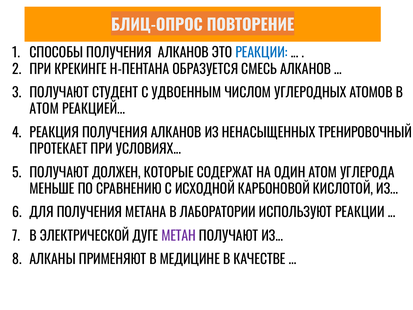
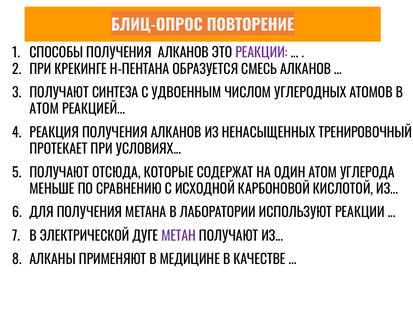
РЕАКЦИИ colour: blue -> purple (261, 53)
СТУДЕНТ: СТУДЕНТ -> СИНТЕЗА (115, 93)
ДОЛЖЕН: ДОЛЖЕН -> ОТСЮДА (116, 173)
